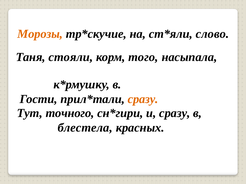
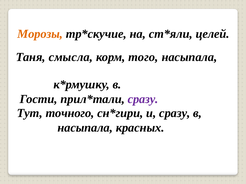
слово: слово -> целей (212, 34)
стояли: стояли -> смысла (71, 57)
сразу colour: orange -> purple (143, 99)
блестела: блестела -> насыпала (85, 128)
